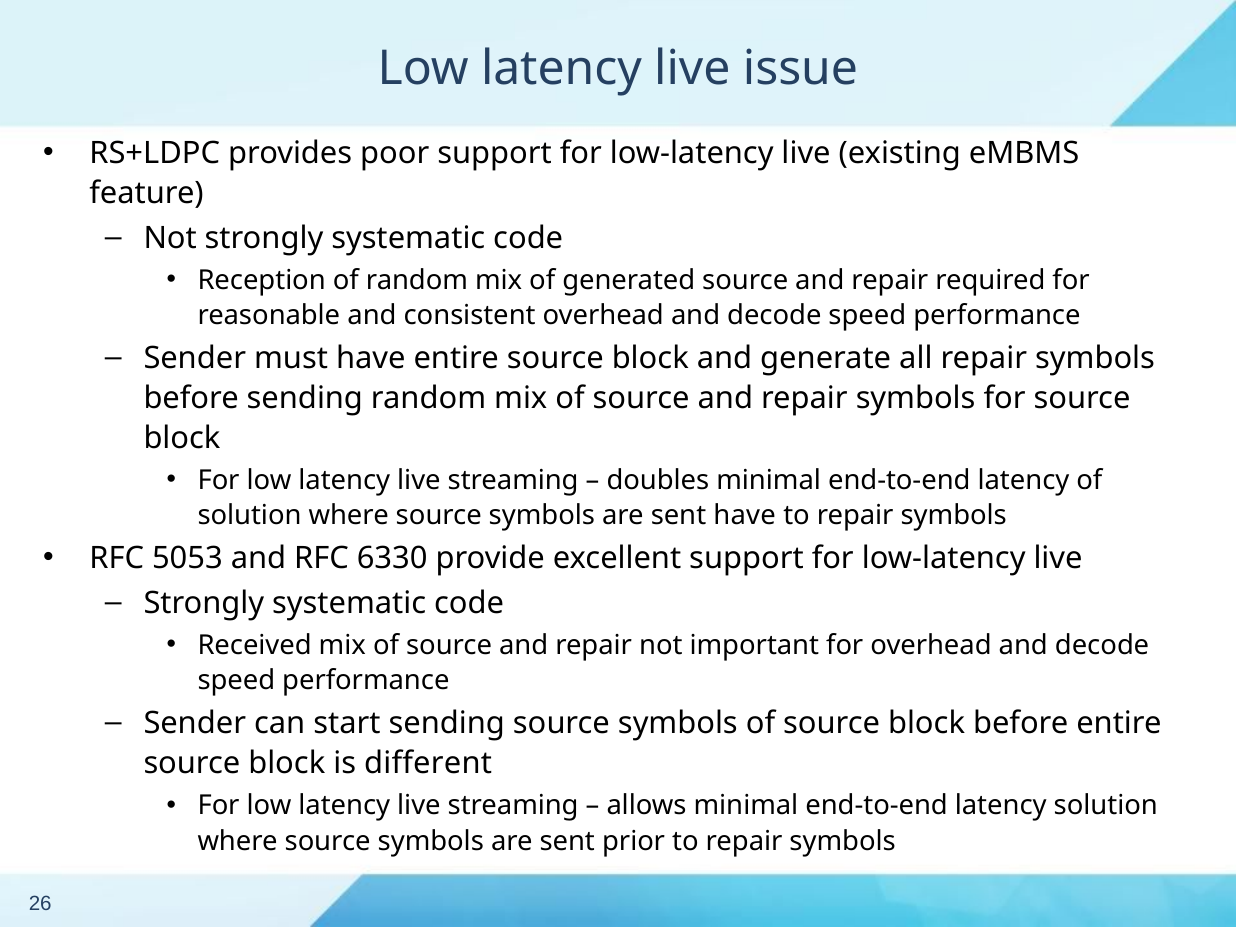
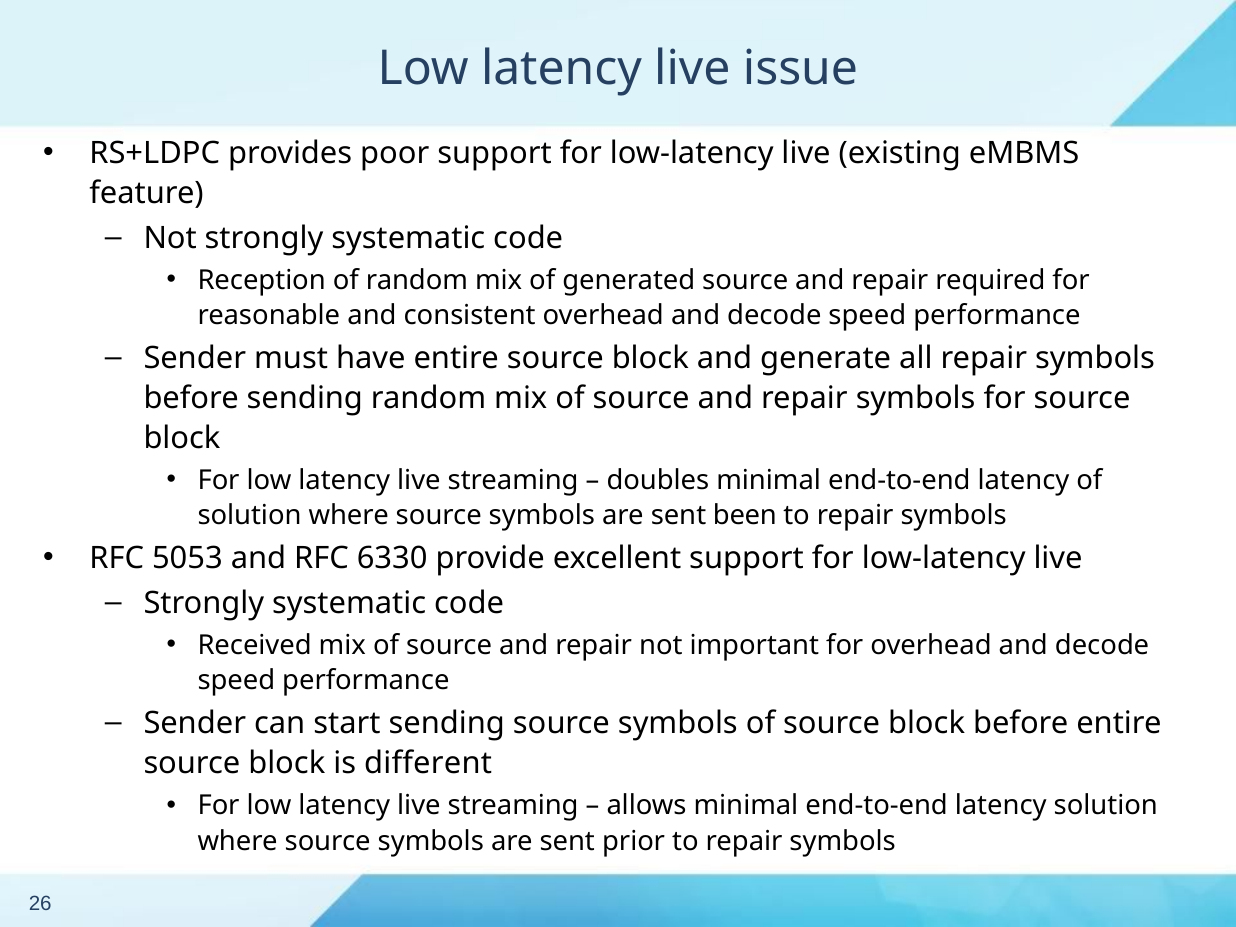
sent have: have -> been (745, 516)
